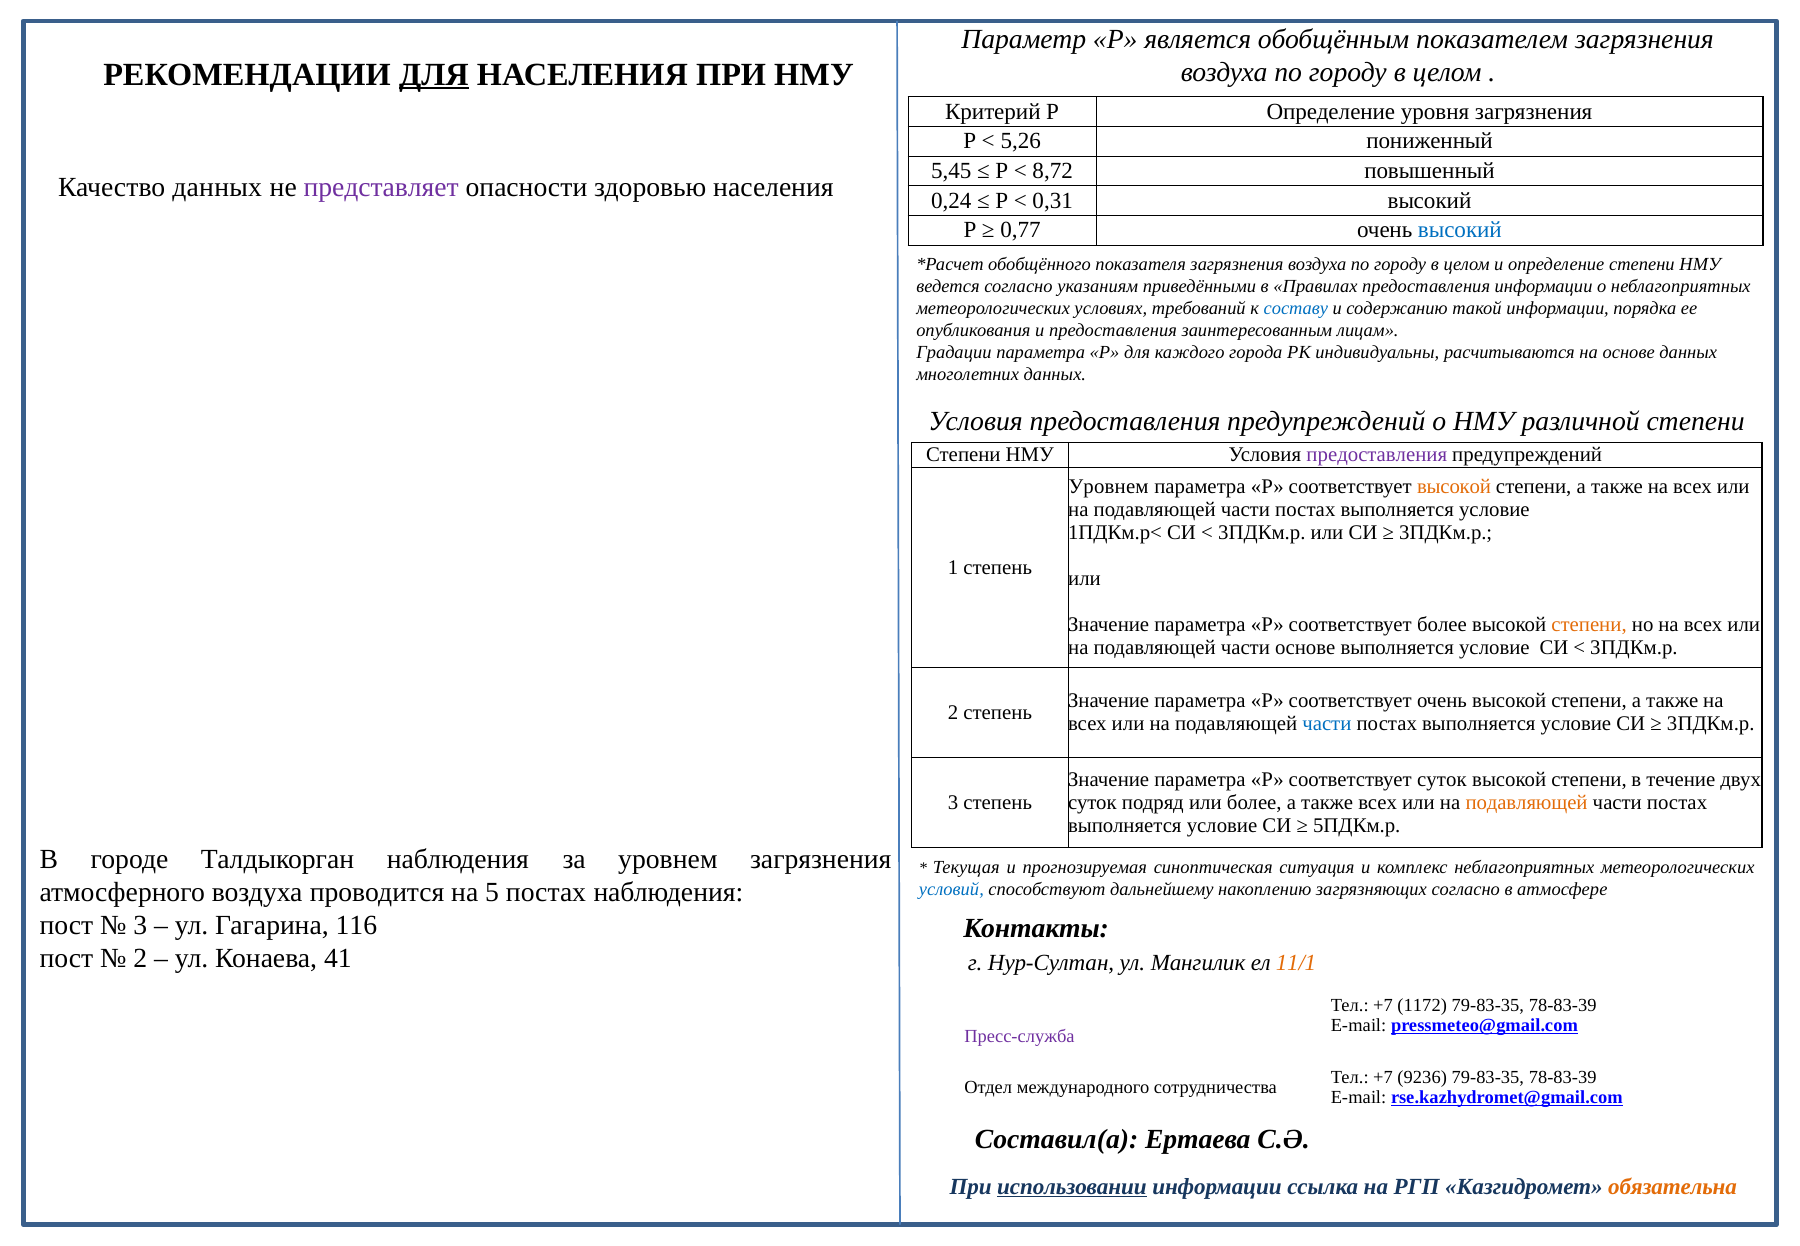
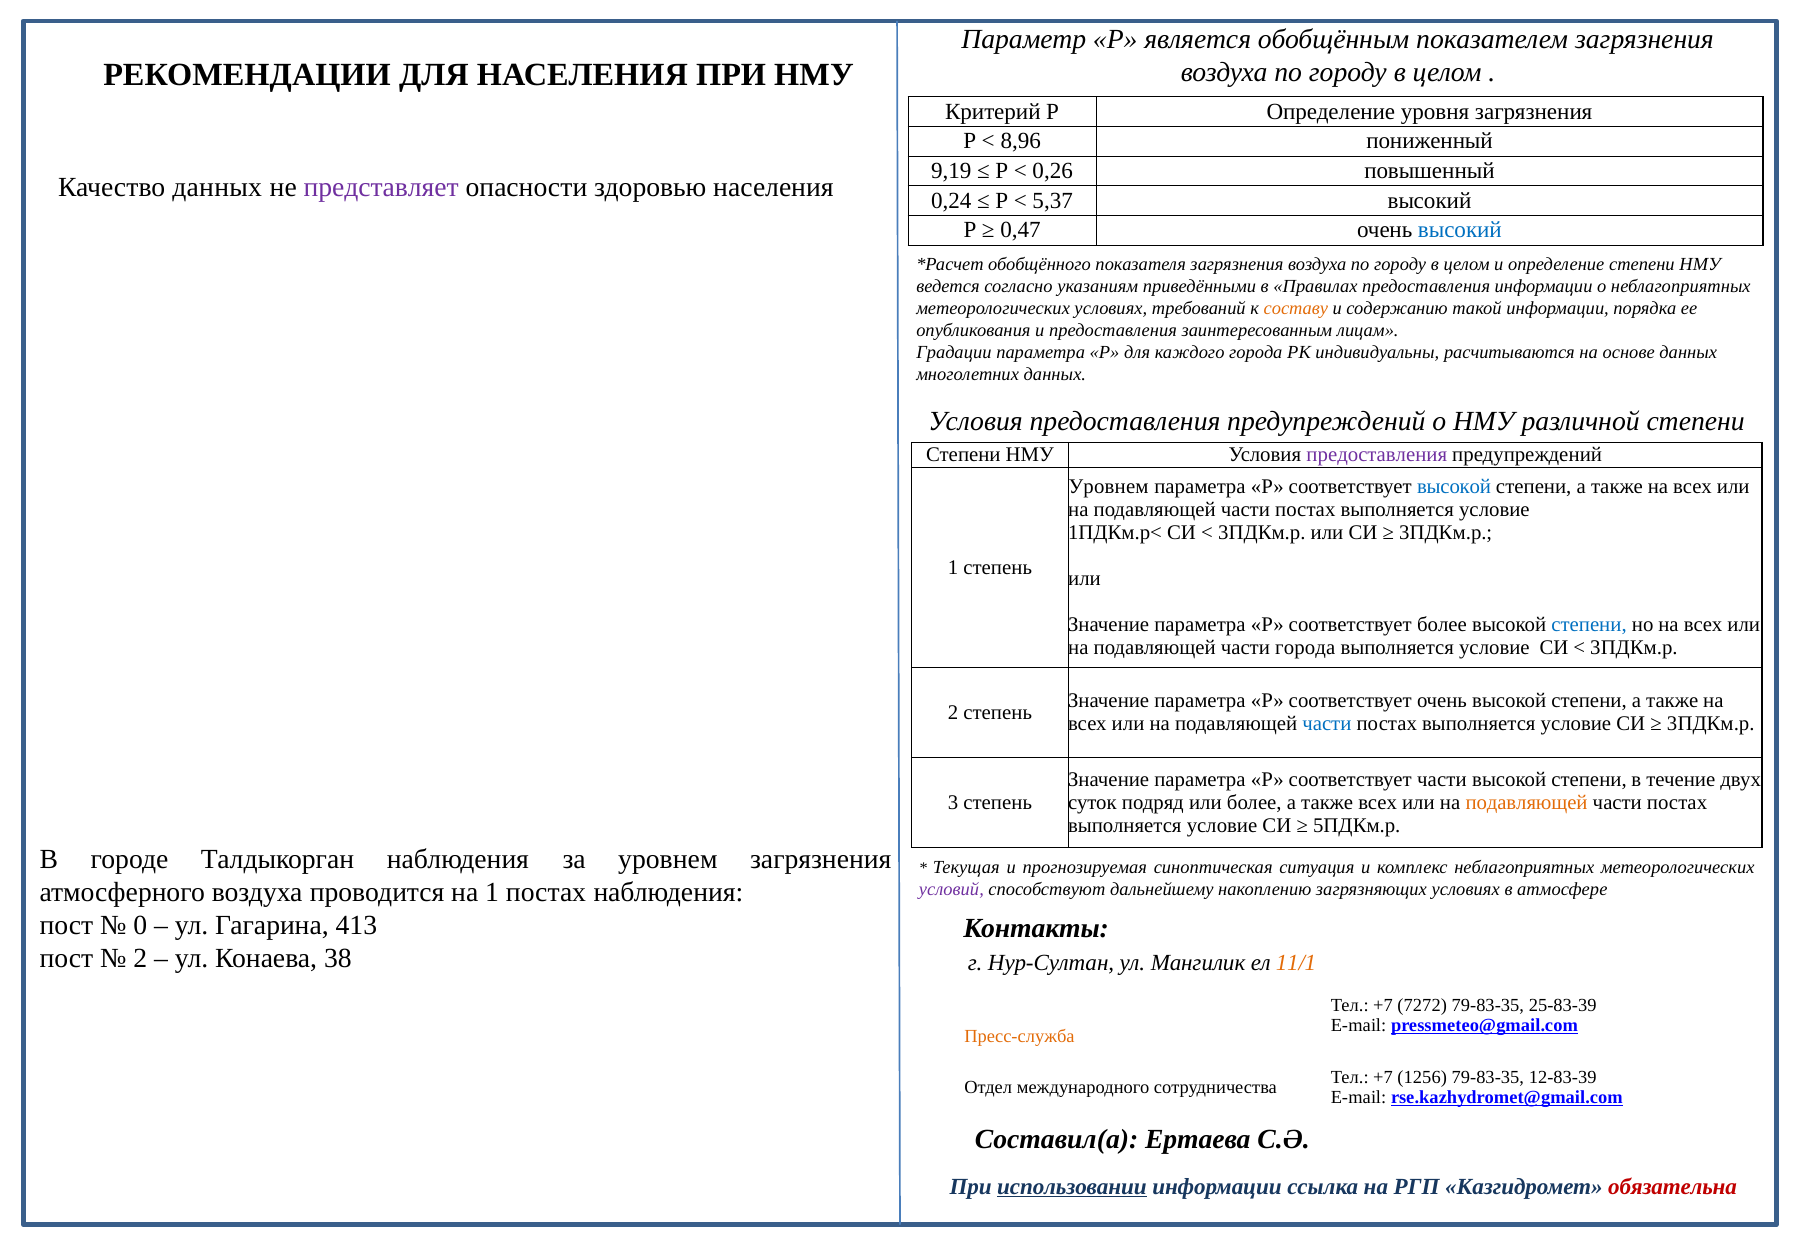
ДЛЯ underline: present -> none (434, 75)
5,26: 5,26 -> 8,96 (1021, 141)
5,45: 5,45 -> 9,19 (951, 171)
8,72: 8,72 -> 0,26 (1053, 171)
0,31: 0,31 -> 5,37 (1053, 201)
0,77: 0,77 -> 0,47 (1020, 230)
составу colour: blue -> orange (1296, 308)
высокой colour: orange -> blue (1454, 487)
степени colour: orange -> blue (1589, 625)
части основе: основе -> города (1305, 648)
соответствует суток: суток -> части (1442, 780)
на 5: 5 -> 1 (492, 892)
условий colour: blue -> purple (951, 889)
загрязняющих согласно: согласно -> условиях (1466, 889)
3: 3 -> 0 (140, 926)
116: 116 -> 413 (356, 926)
41: 41 -> 38 (338, 959)
1172: 1172 -> 7272 (1422, 1005)
78-83-39: 78-83-39 -> 25-83-39 (1563, 1005)
Пресс-служба colour: purple -> orange (1019, 1036)
9236: 9236 -> 1256 (1422, 1077)
78-83-39: 78-83-39 -> 12-83-39 (1563, 1077)
обязательна colour: orange -> red (1673, 1187)
